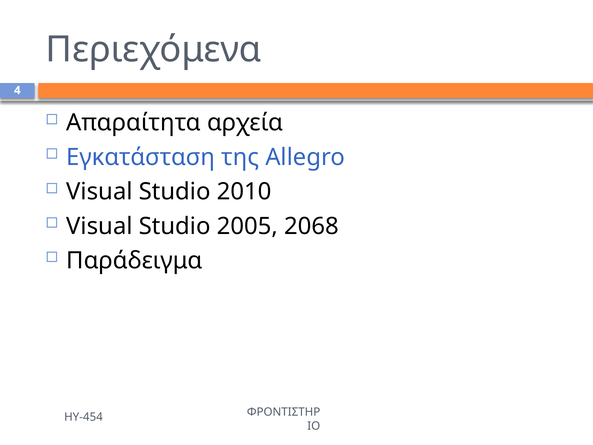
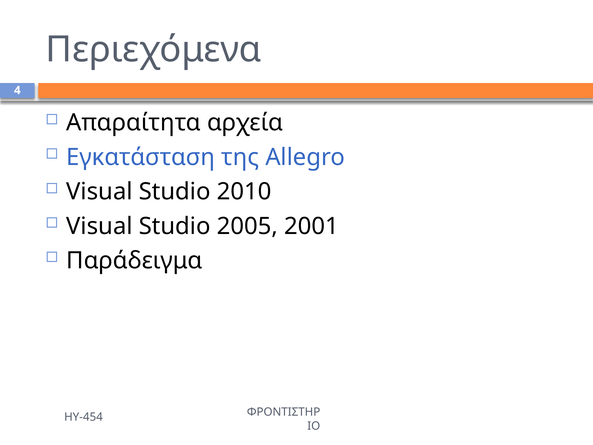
2068: 2068 -> 2001 (311, 226)
